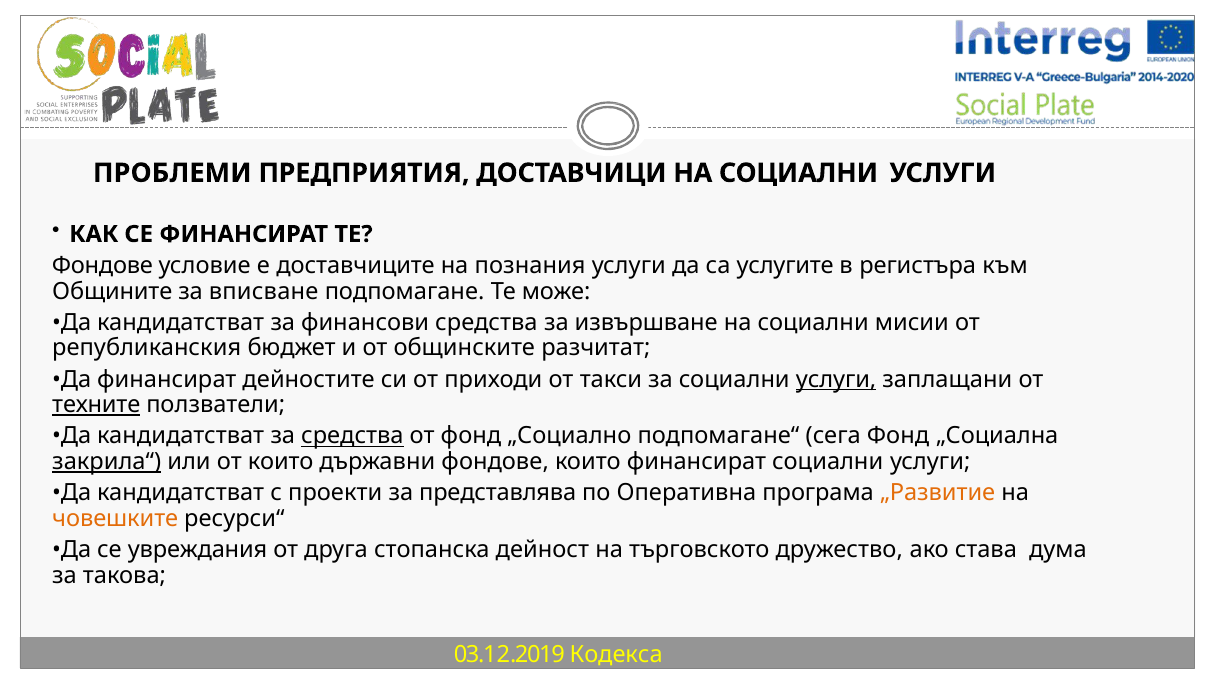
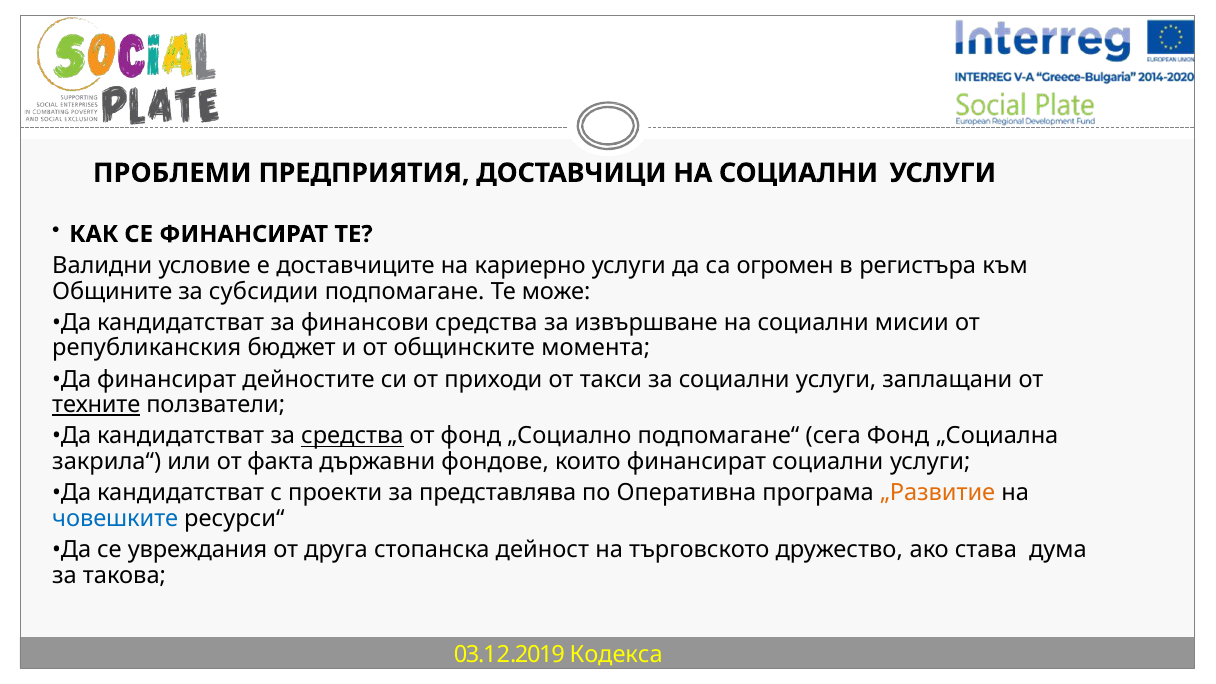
Фондове: Фондове -> Валидни (102, 266)
познания: познания -> кариерно (530, 266)
услугите: услугите -> огромен (785, 266)
вписване: вписване -> субсидии (264, 291)
разчитат: разчитат -> момента (596, 348)
услуги underline: present -> none (836, 379)
закрила“ underline: present -> none (107, 462)
от които: които -> факта (281, 462)
човешките colour: orange -> blue (115, 518)
